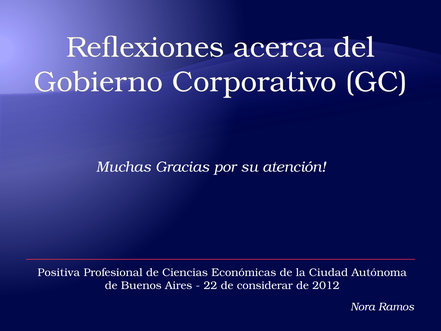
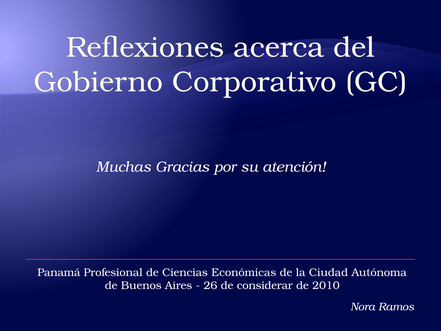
Positiva: Positiva -> Panamá (59, 272)
22: 22 -> 26 (210, 285)
2012: 2012 -> 2010 (326, 285)
